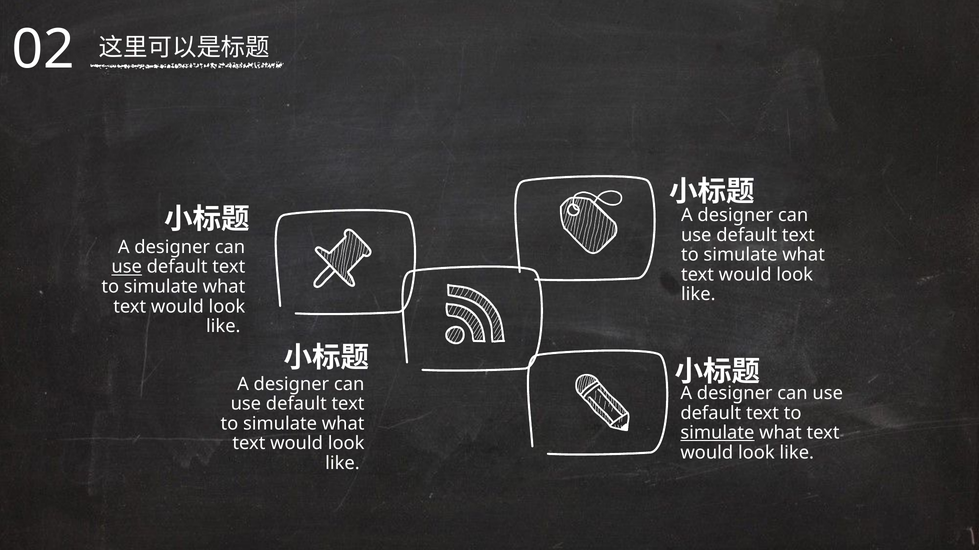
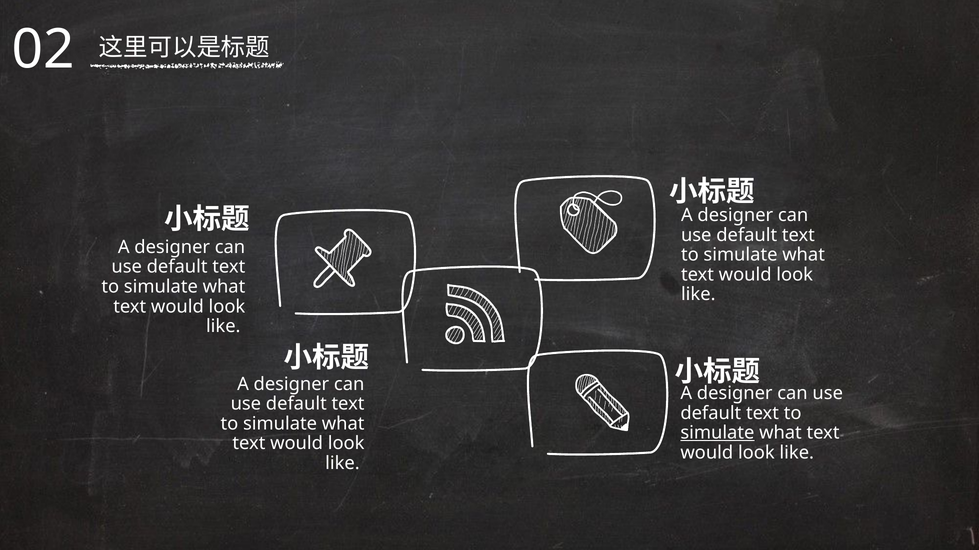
use underline: present -> none (127, 267)
